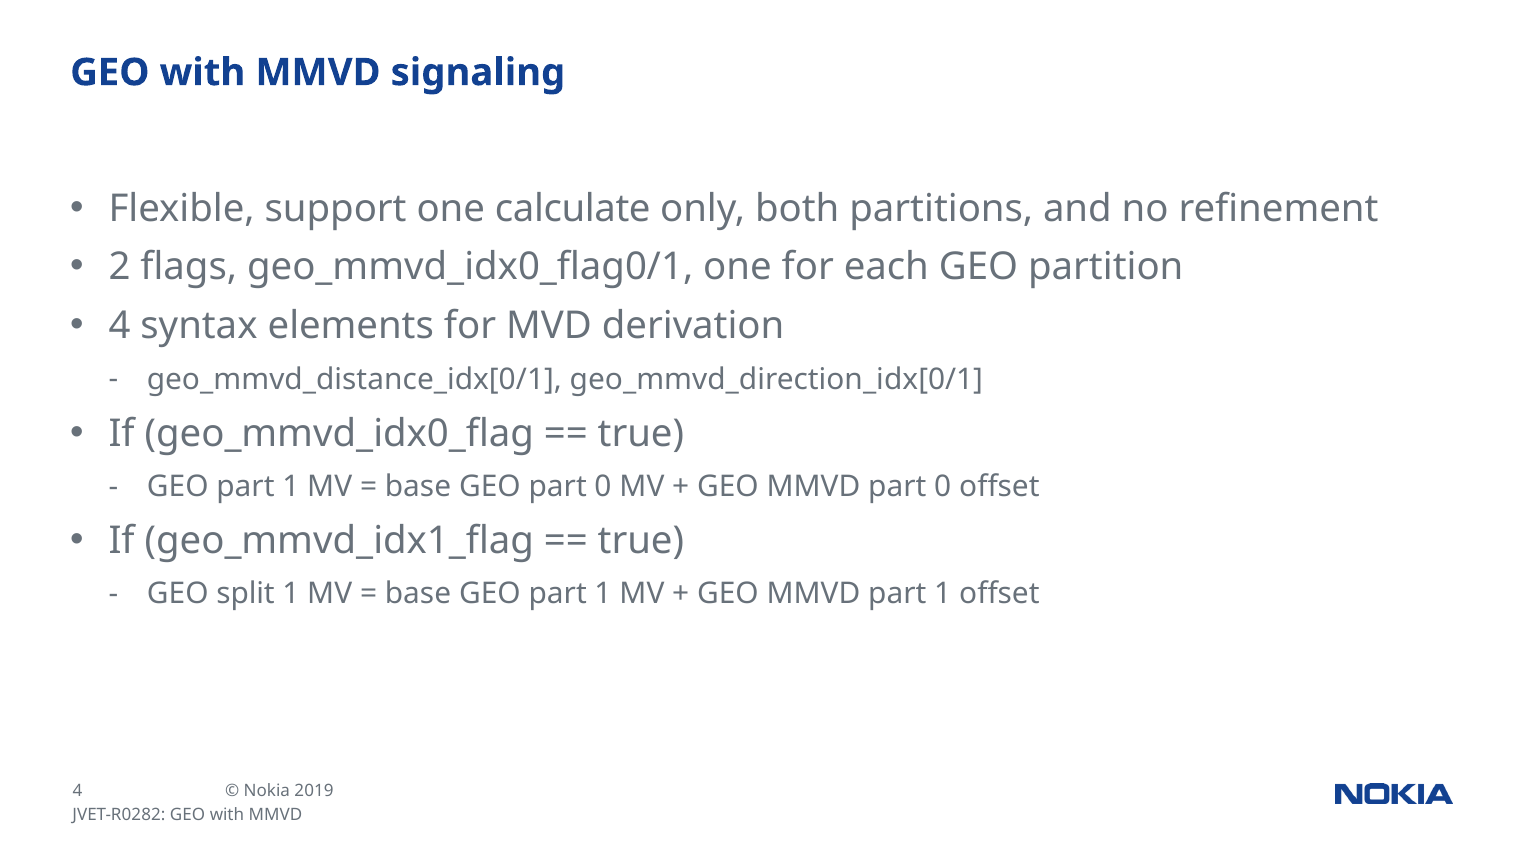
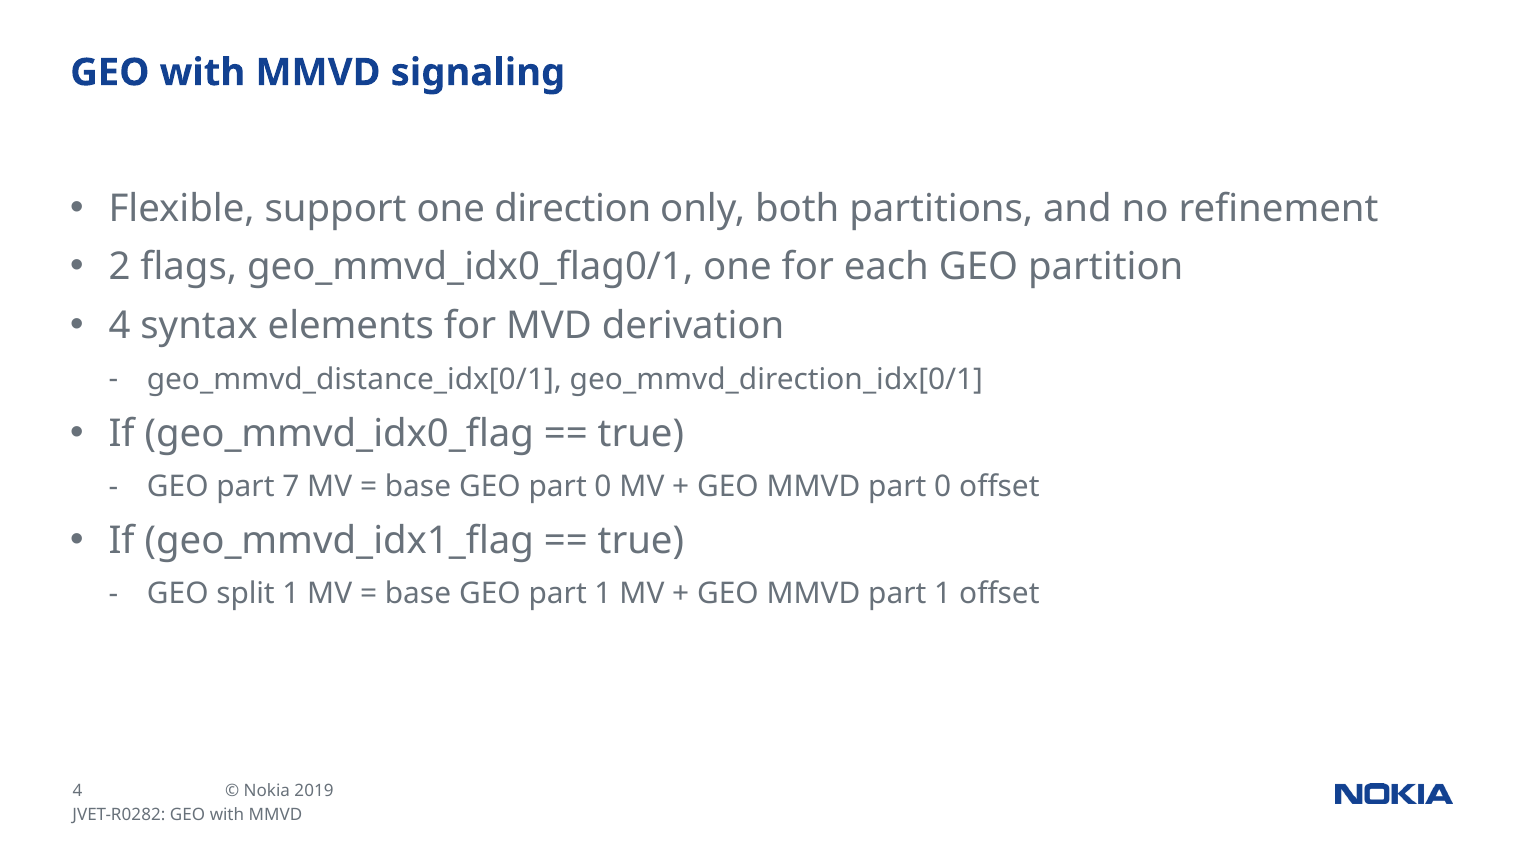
calculate: calculate -> direction (573, 208)
1: 1 -> 7 (291, 487)
